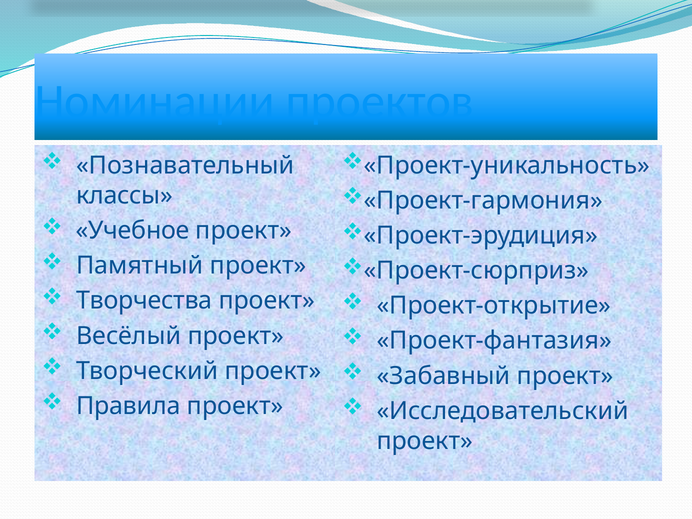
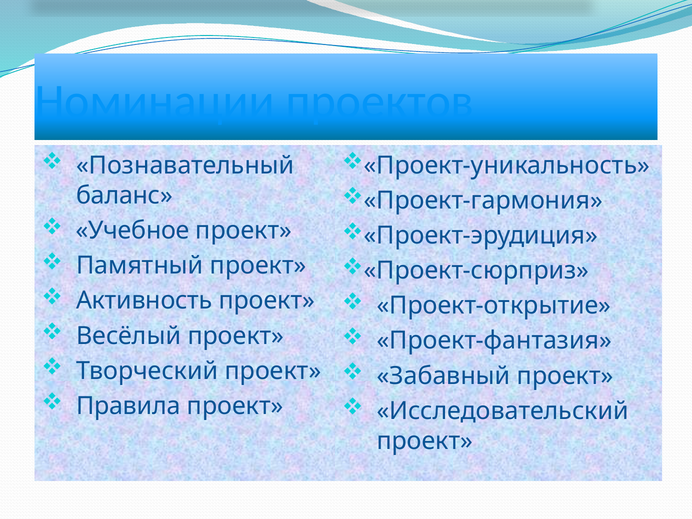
классы: классы -> баланс (124, 196)
Творчества: Творчества -> Активность (144, 301)
